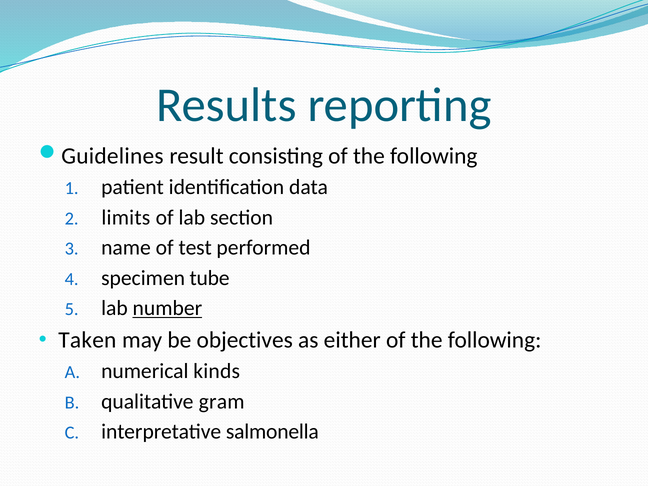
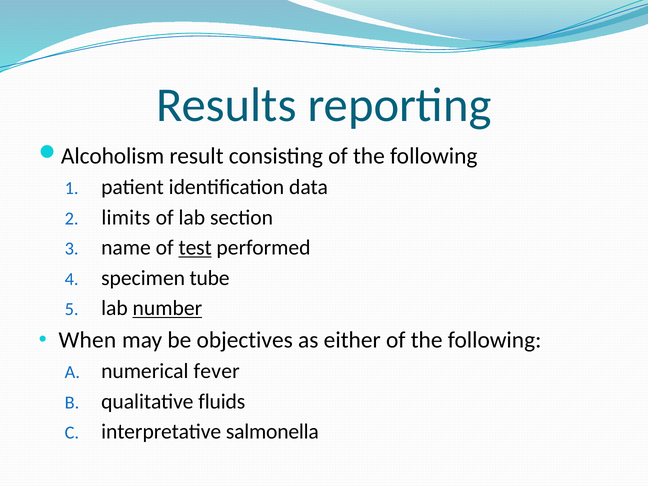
Guidelines: Guidelines -> Alcoholism (113, 156)
test underline: none -> present (195, 248)
Taken: Taken -> When (87, 340)
kinds: kinds -> fever (217, 371)
gram: gram -> fluids (222, 401)
